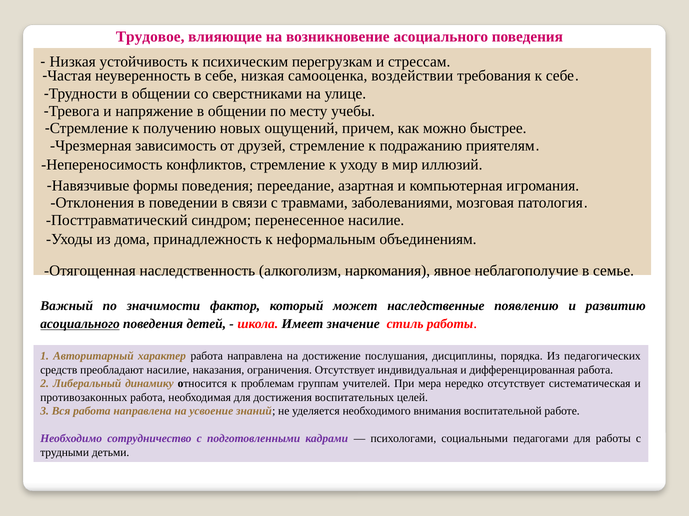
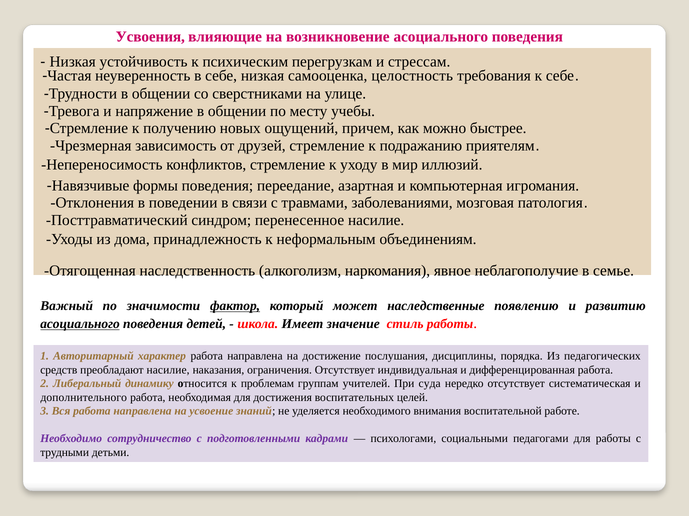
Трудовое: Трудовое -> Усвоения (150, 37)
воздействии: воздействии -> целостность (412, 76)
фактор underline: none -> present (235, 307)
мера: мера -> суда (430, 384)
противозаконных: противозаконных -> дополнительного (84, 398)
